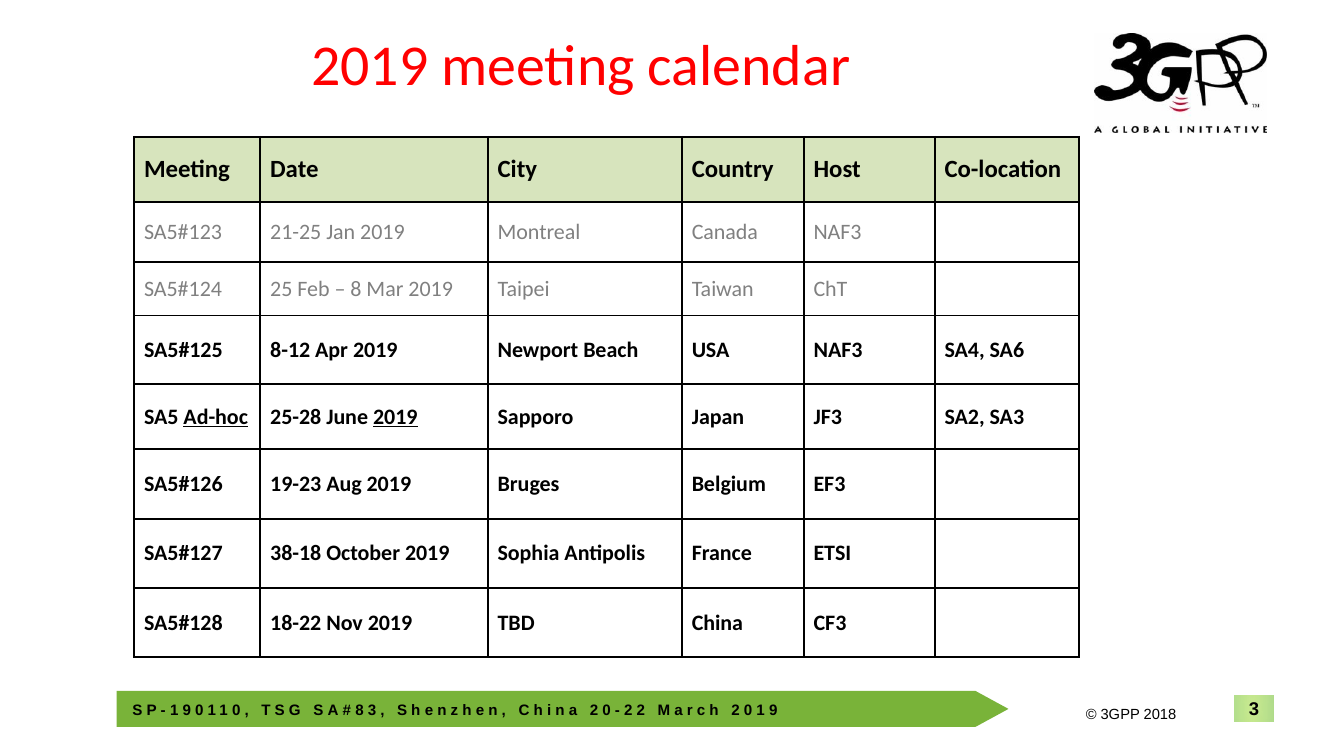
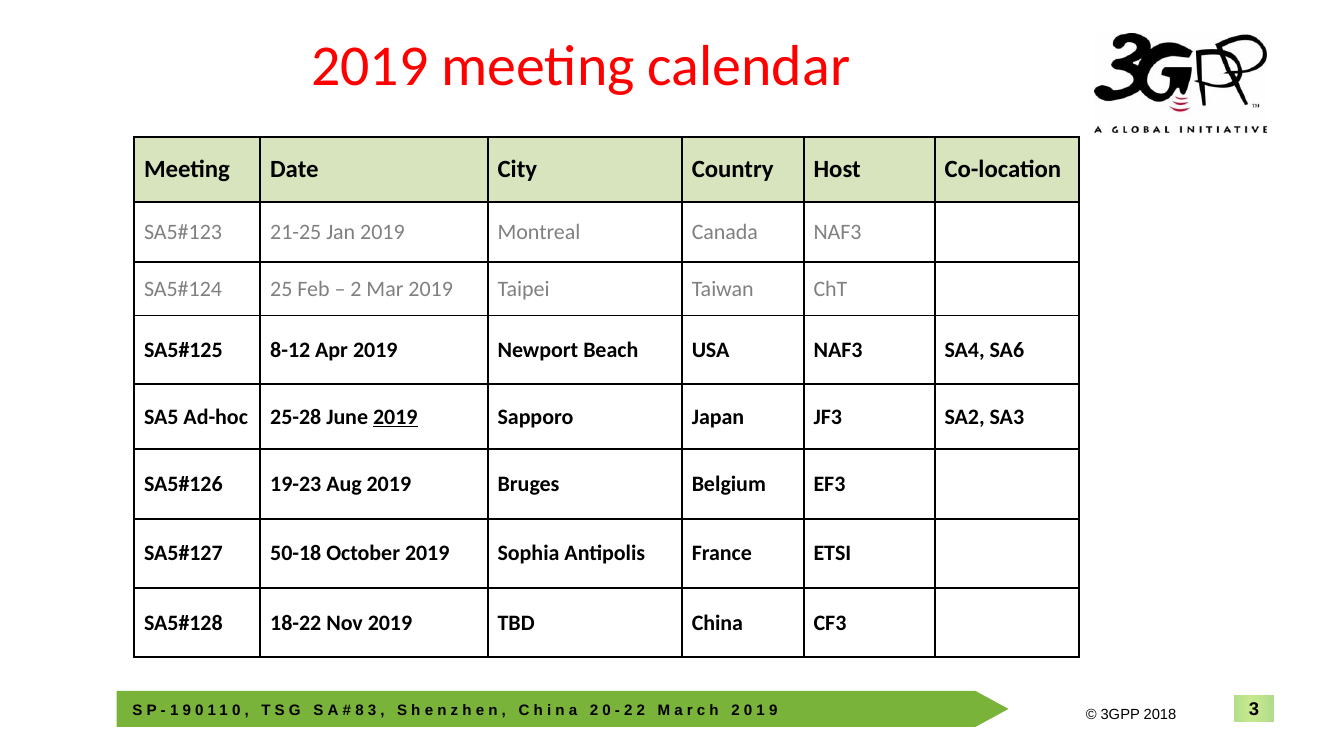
8: 8 -> 2 (356, 289)
Ad-hoc underline: present -> none (216, 417)
38-18: 38-18 -> 50-18 (296, 554)
